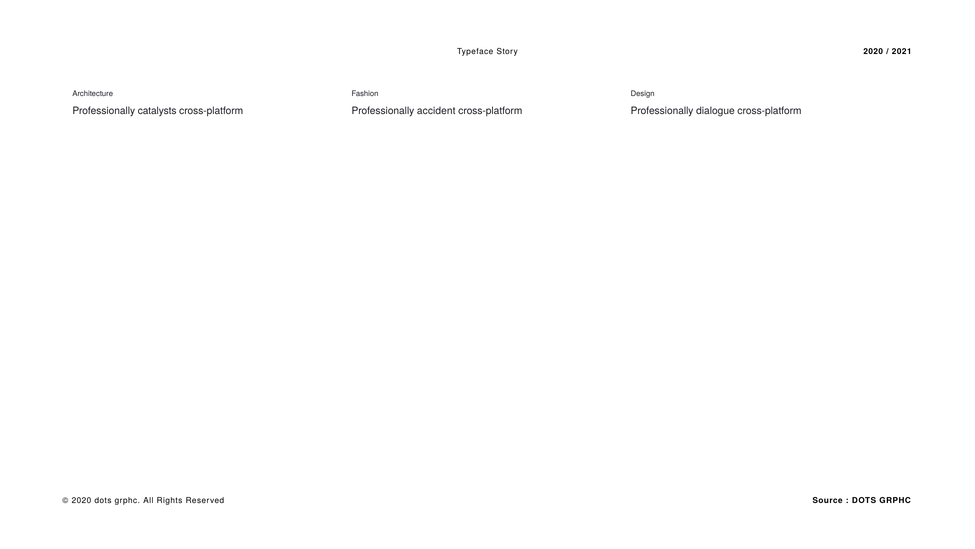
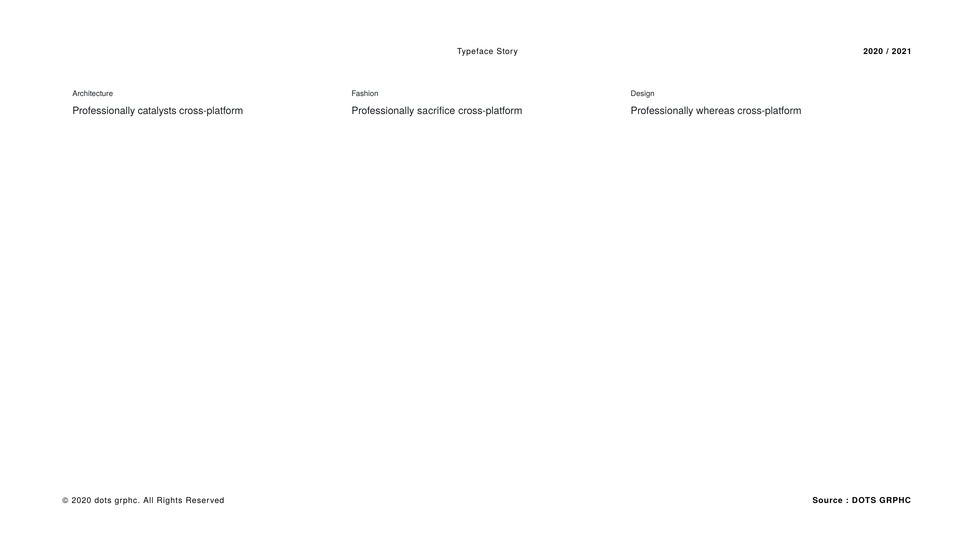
accident: accident -> sacrifice (436, 111)
dialogue: dialogue -> whereas (715, 111)
